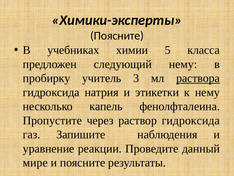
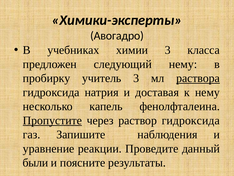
Поясните: Поясните -> Авогадро (117, 36)
химии 5: 5 -> 3 (168, 50)
этикетки: этикетки -> доставая (157, 92)
Пропустите underline: none -> present (52, 120)
мире: мире -> были (35, 162)
